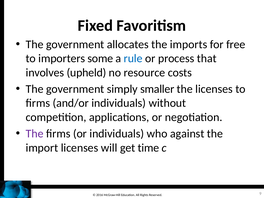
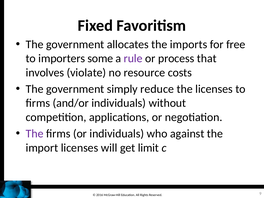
rule colour: blue -> purple (133, 58)
upheld: upheld -> violate (86, 73)
smaller: smaller -> reduce (157, 89)
time: time -> limit (148, 148)
